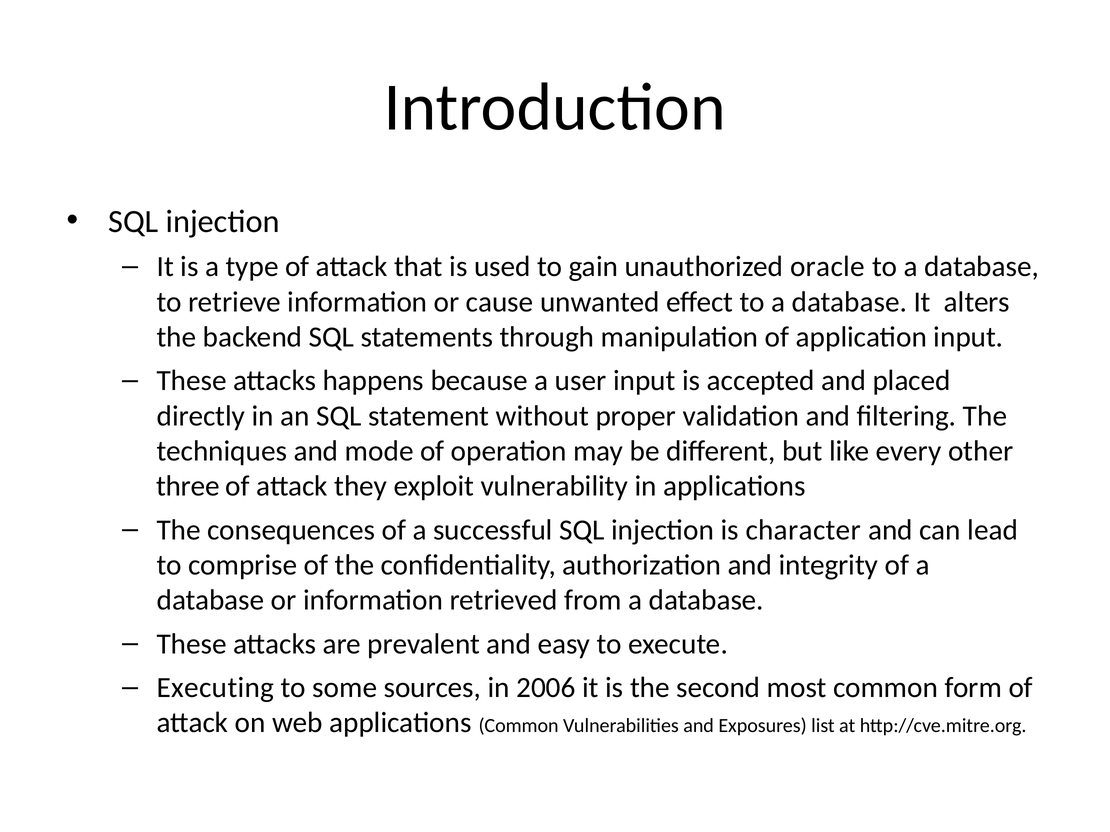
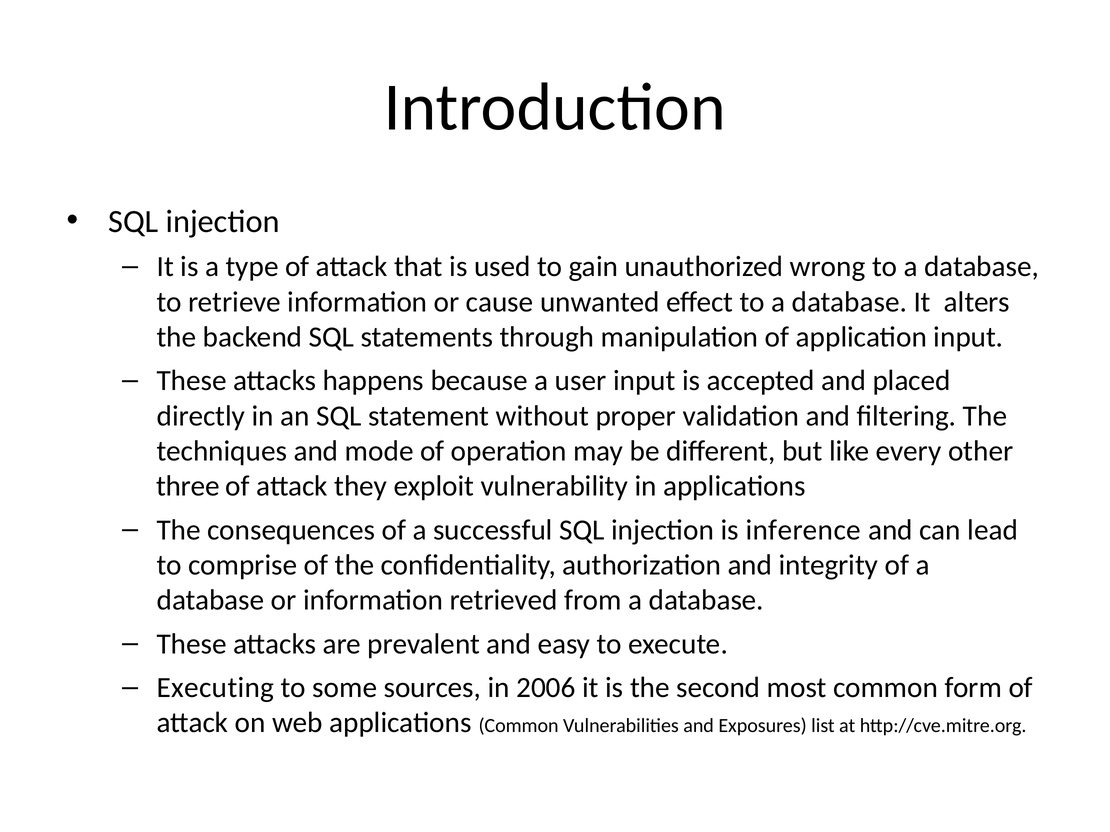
oracle: oracle -> wrong (827, 267)
character: character -> inference (803, 530)
